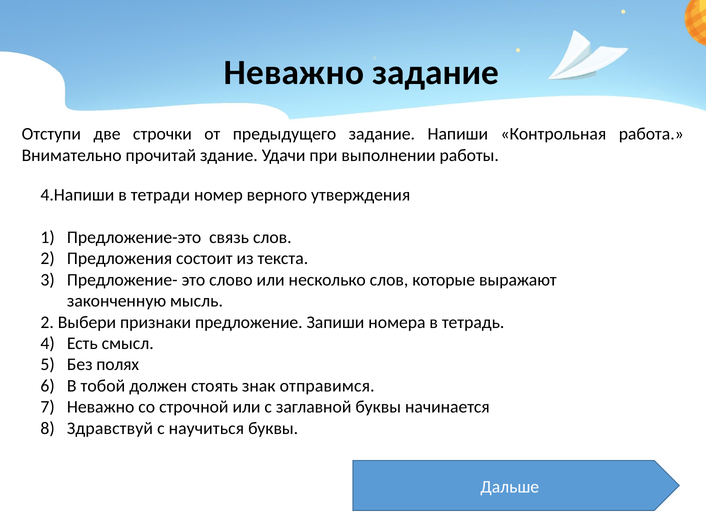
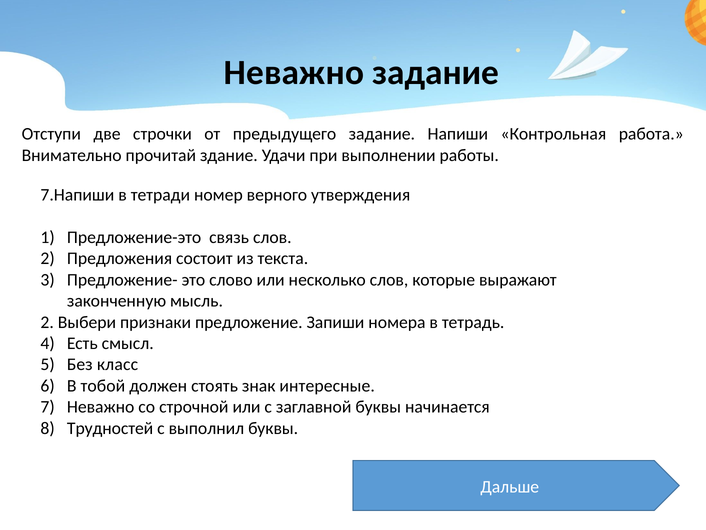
4.Напиши: 4.Напиши -> 7.Напиши (77, 195)
полях: полях -> класс (118, 364)
отправимся: отправимся -> интересные (327, 385)
Здравствуй: Здравствуй -> Трудностей (110, 428)
научиться: научиться -> выполнил (206, 428)
